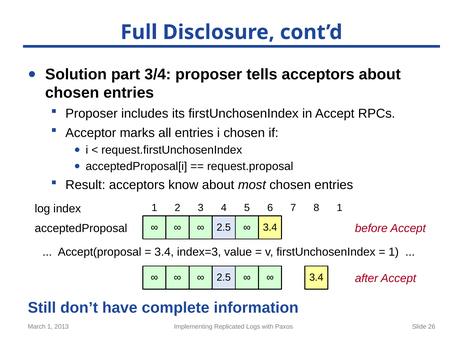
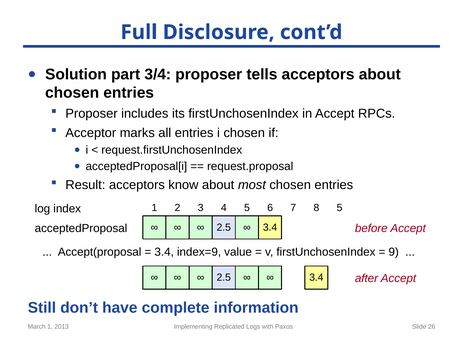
8 1: 1 -> 5 (340, 208)
index=3: index=3 -> index=9 (199, 252)
1: 1 -> 9 (394, 252)
